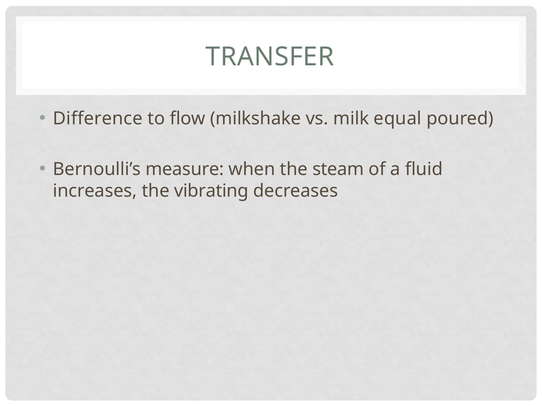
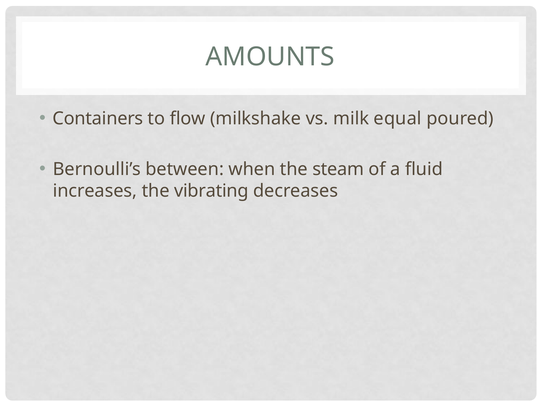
TRANSFER: TRANSFER -> AMOUNTS (270, 57)
Difference: Difference -> Containers (98, 119)
measure: measure -> between (185, 169)
